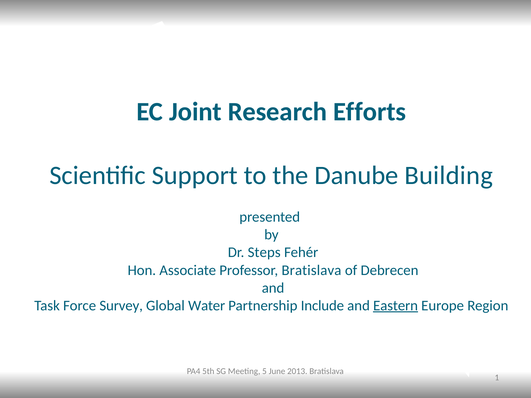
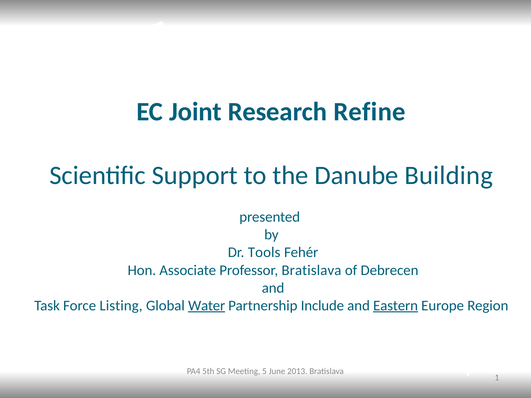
Efforts: Efforts -> Refine (369, 112)
Steps: Steps -> Tools (264, 253)
Survey: Survey -> Listing (121, 306)
Water underline: none -> present (207, 306)
